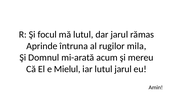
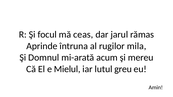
mă lutul: lutul -> ceas (83, 35)
lutul jarul: jarul -> greu (123, 69)
